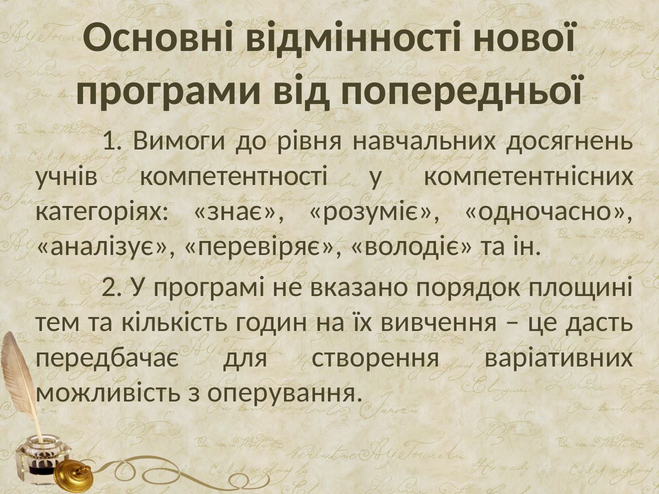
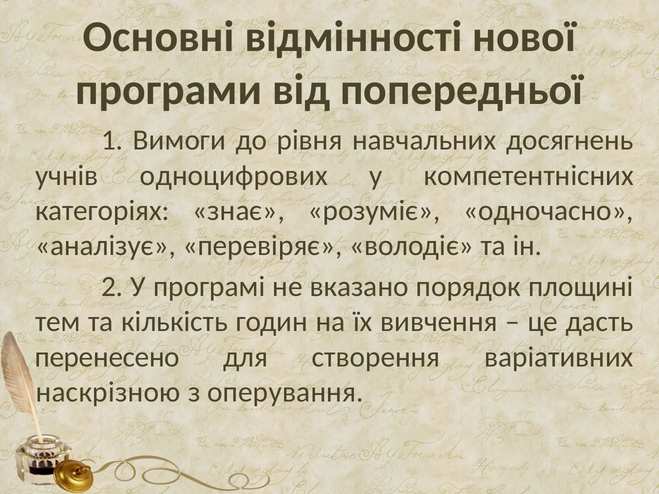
компетентності: компетентності -> одноцифрових (234, 175)
передбачає: передбачає -> перенесено (107, 357)
можливість: можливість -> наскрізною (108, 392)
